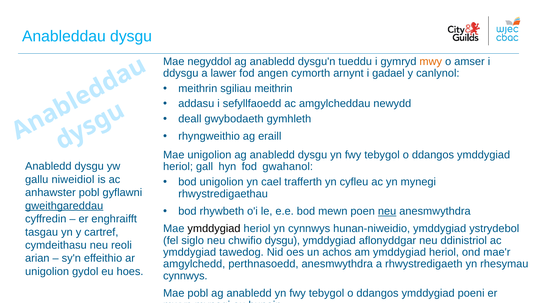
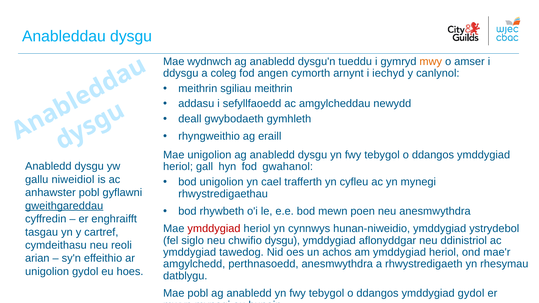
negyddol: negyddol -> wydnwch (209, 62)
lawer: lawer -> coleg (224, 73)
gadael: gadael -> iechyd (388, 73)
neu underline: present -> none (387, 211)
ymddygiad colour: black -> red (214, 229)
cynnwys: cynnwys -> datblygu (185, 276)
ymddygiad poeni: poeni -> gydol (471, 293)
